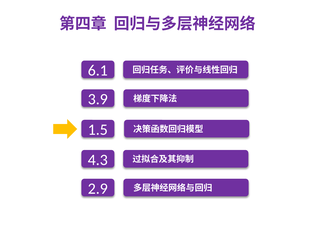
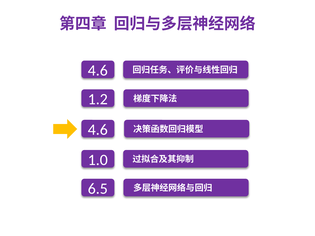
6.1: 6.1 -> 4.6 (98, 71)
3.9: 3.9 -> 1.2 (98, 99)
1.5: 1.5 -> 4.6 (98, 130)
4.3: 4.3 -> 1.0 (98, 160)
2.9: 2.9 -> 6.5 (98, 189)
